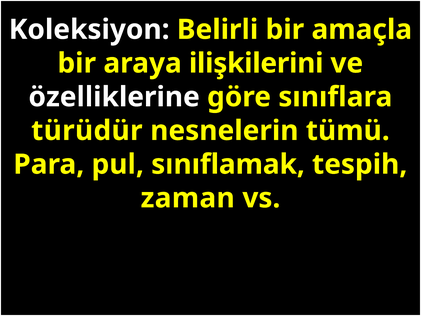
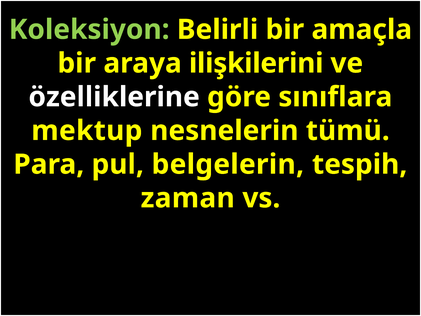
Koleksiyon colour: white -> light green (89, 30)
türüdür: türüdür -> mektup (87, 131)
sınıflamak: sınıflamak -> belgelerin (228, 164)
